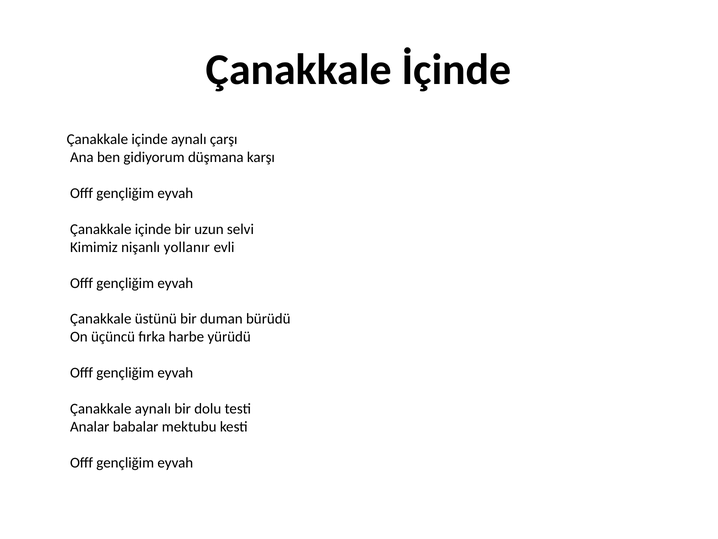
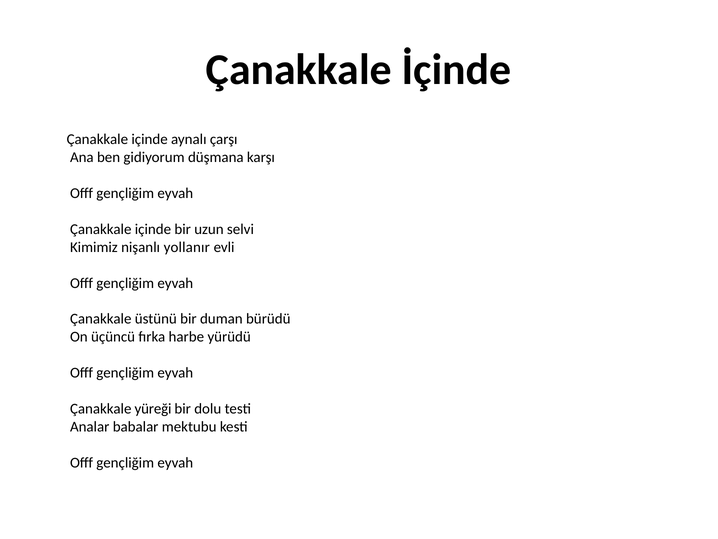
Çanakkale aynalı: aynalı -> yüreği (153, 409)
